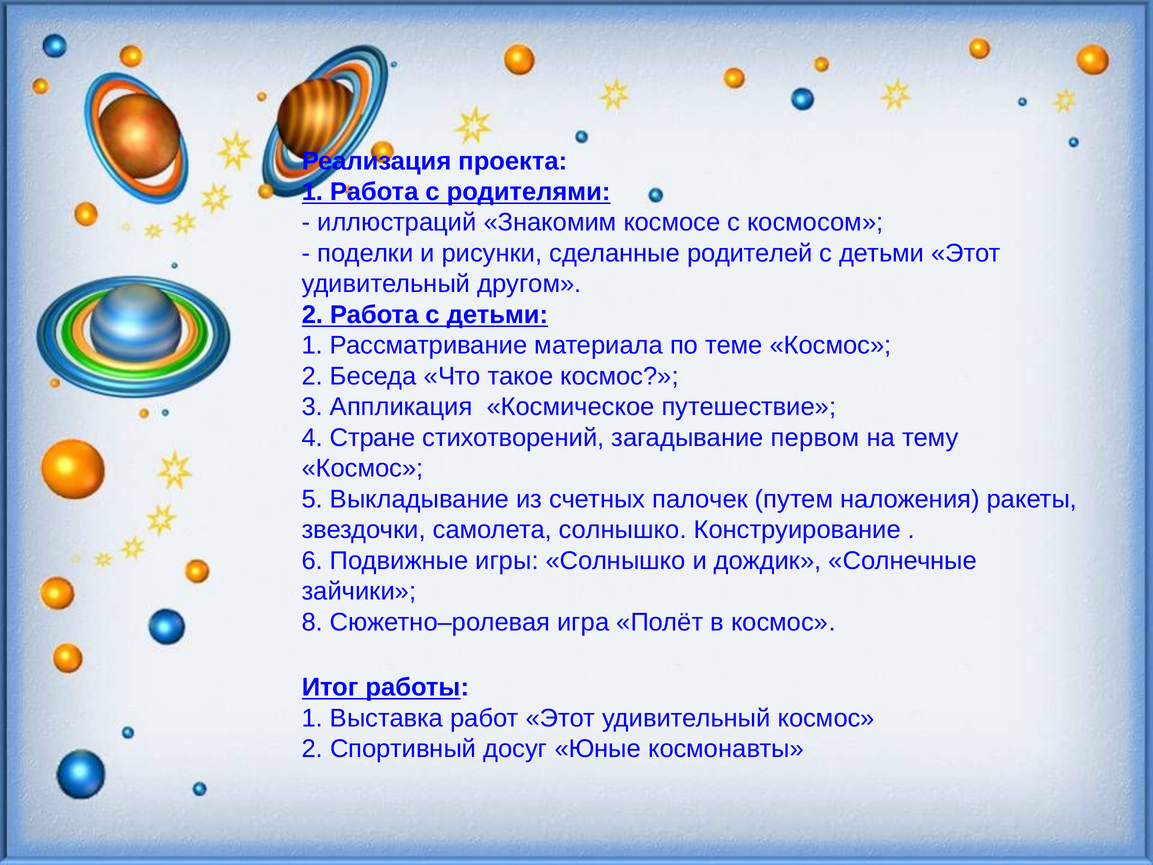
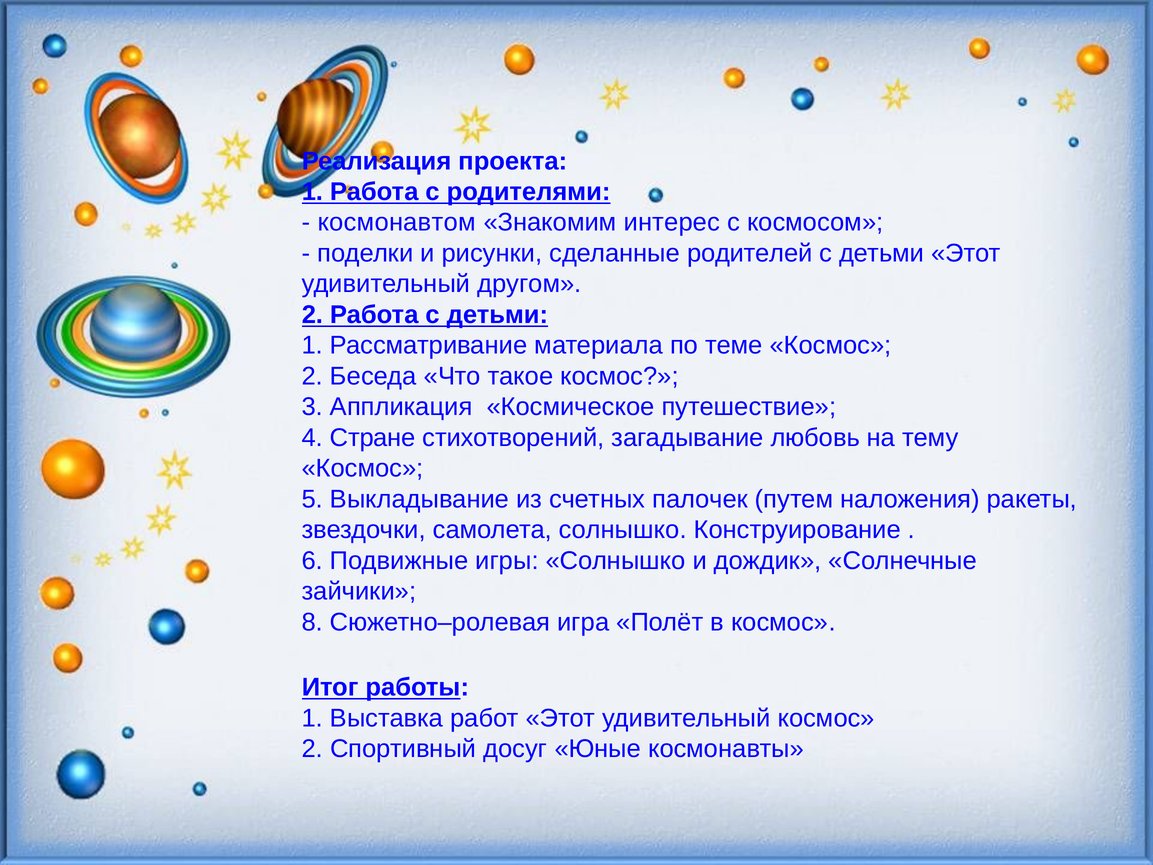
иллюстраций: иллюстраций -> космонавтом (397, 222)
космосе: космосе -> интерес (672, 222)
первом: первом -> любовь (815, 438)
